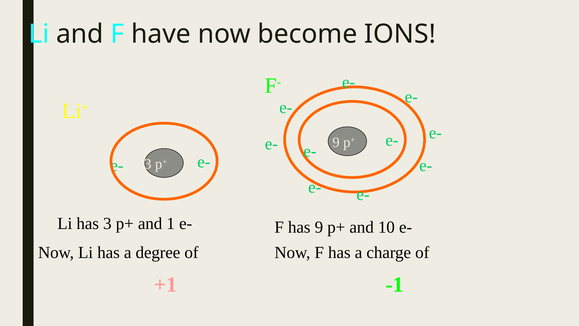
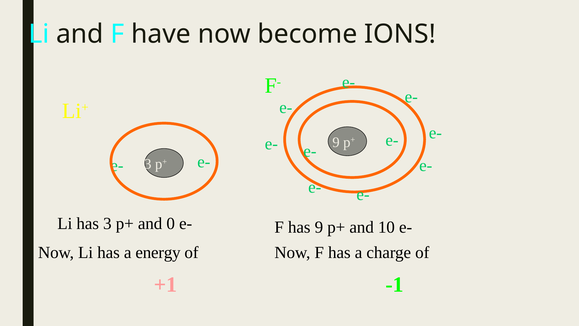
1: 1 -> 0 (171, 223)
degree: degree -> energy (158, 252)
